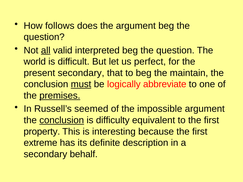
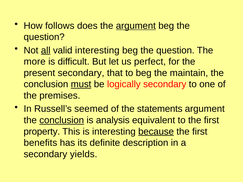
argument underline: none -> present (136, 26)
valid interpreted: interpreted -> interesting (97, 50)
world: world -> more (35, 62)
logically abbreviate: abbreviate -> secondary (165, 84)
premises underline: present -> none (60, 96)
impossible: impossible -> statements (160, 109)
difficulty: difficulty -> analysis (113, 120)
because underline: none -> present (156, 132)
extreme: extreme -> benefits (40, 143)
behalf: behalf -> yields (84, 154)
